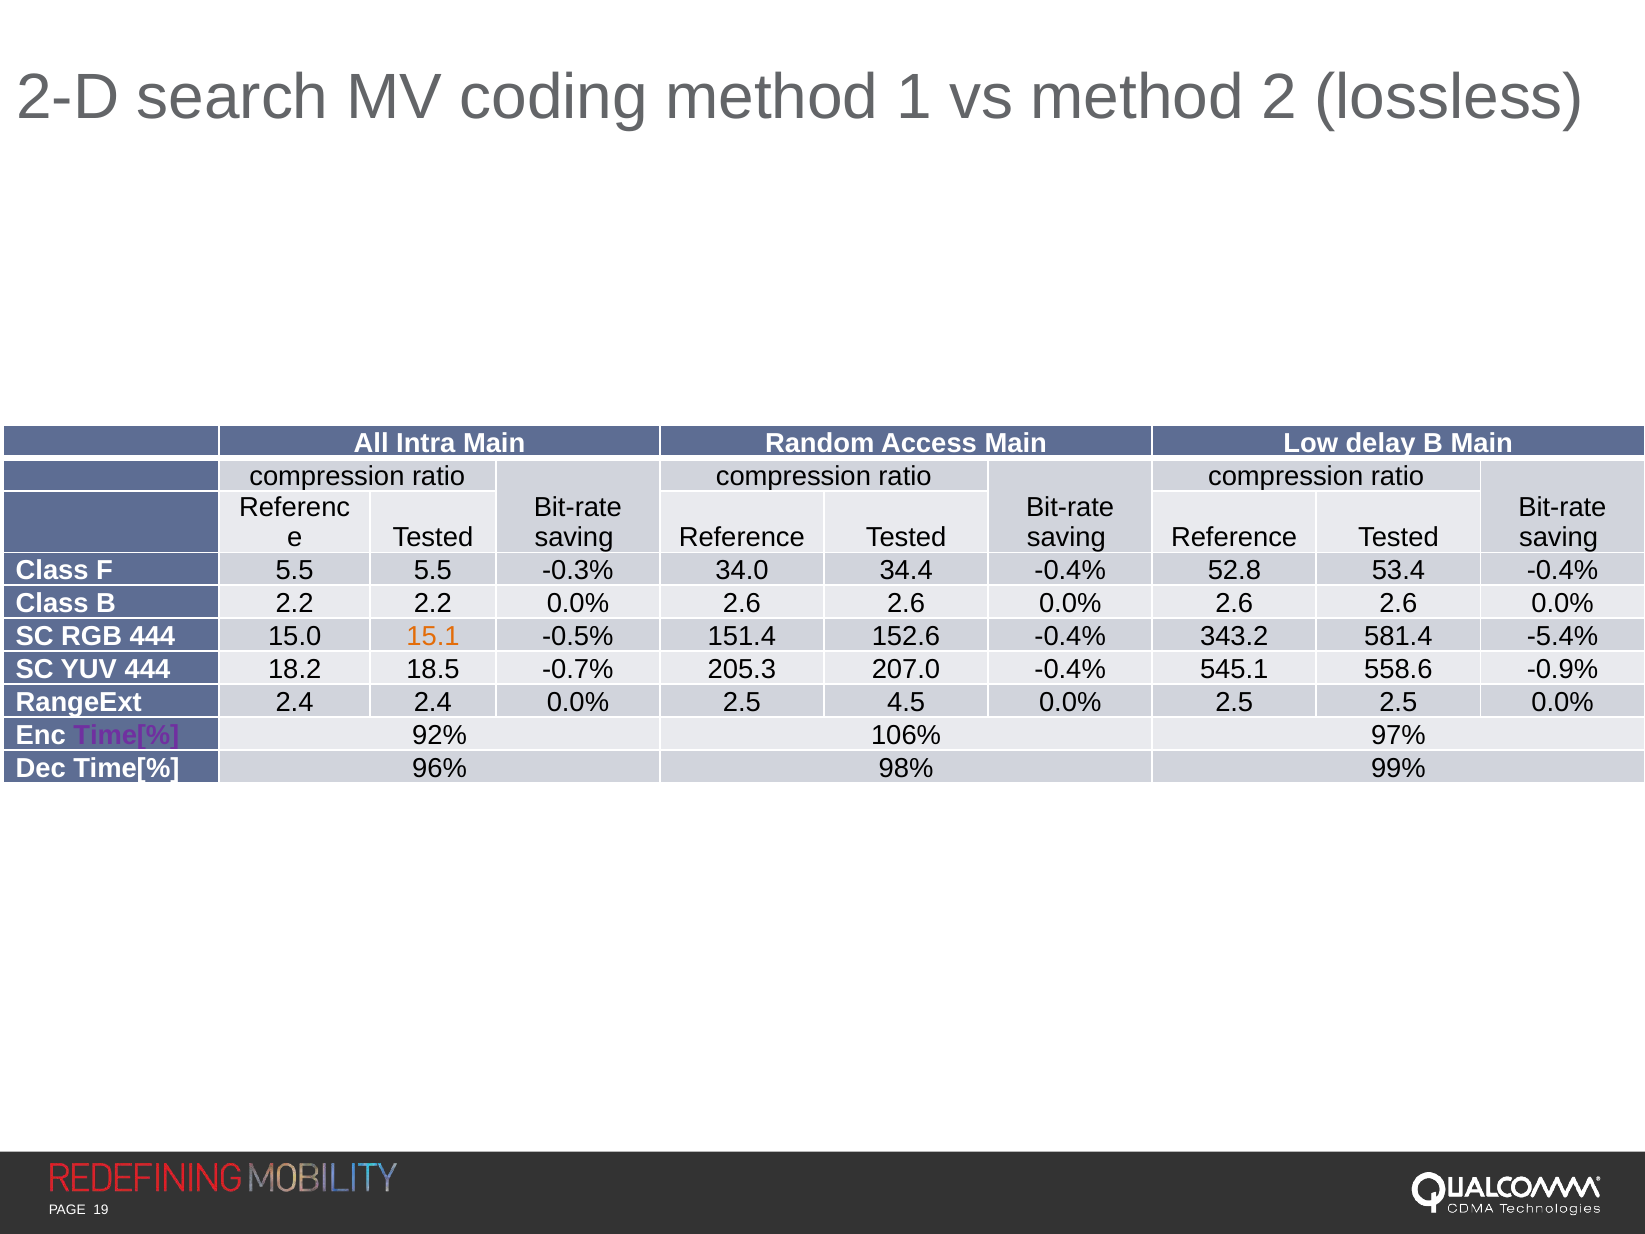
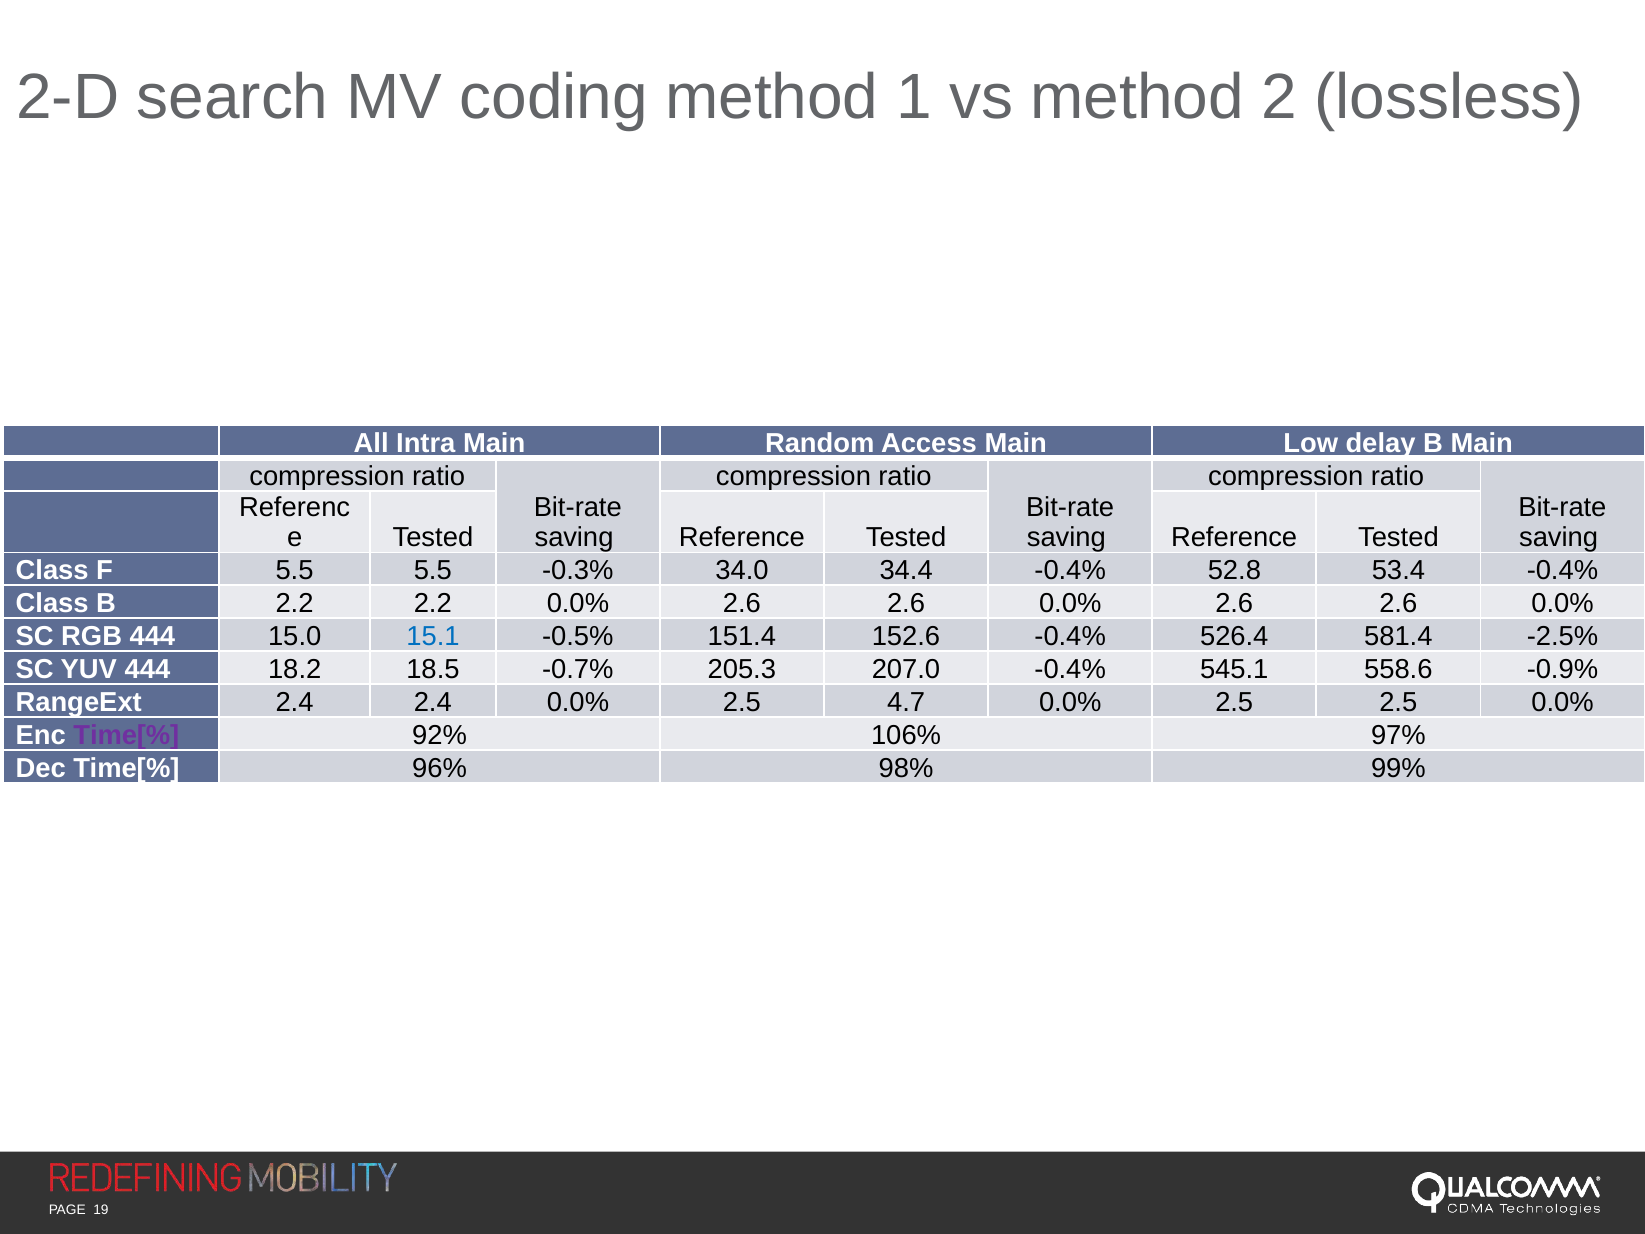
15.1 colour: orange -> blue (433, 636)
343.2: 343.2 -> 526.4 (1234, 636)
-5.4%: -5.4% -> -2.5% (1563, 636)
4.5: 4.5 -> 4.7 (906, 702)
